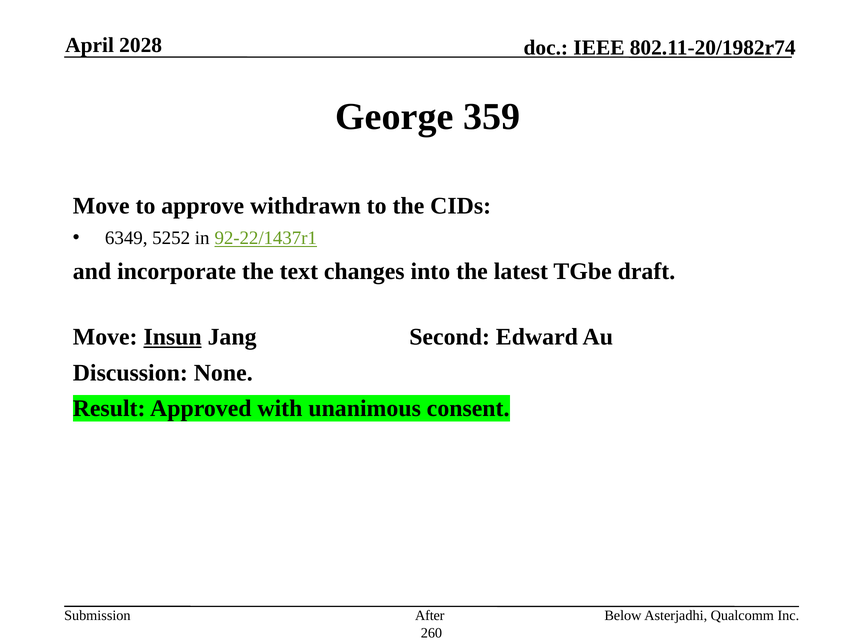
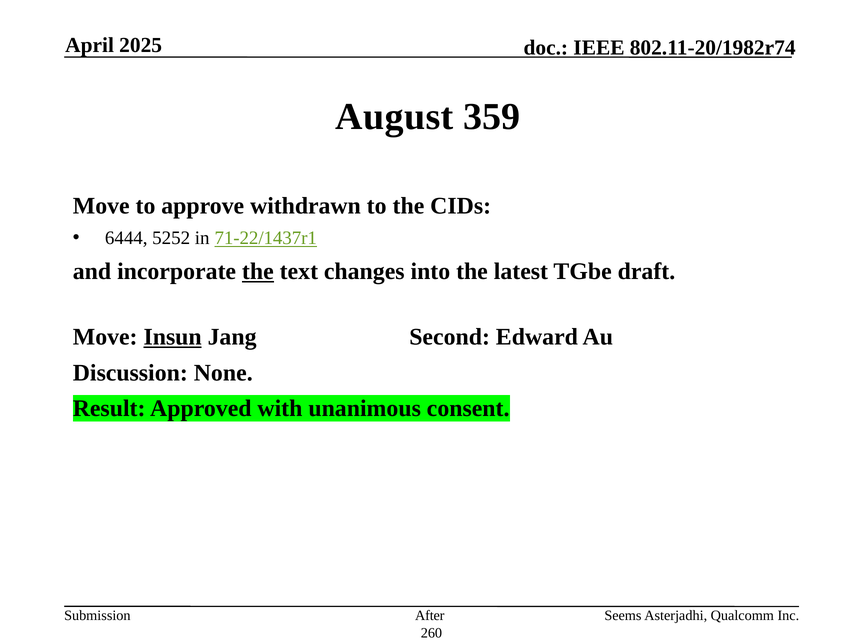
2028: 2028 -> 2025 (141, 45)
George: George -> August (394, 117)
6349: 6349 -> 6444 (126, 238)
92-22/1437r1: 92-22/1437r1 -> 71-22/1437r1 (266, 238)
the underline: none -> present (258, 271)
Below: Below -> Seems (623, 616)
